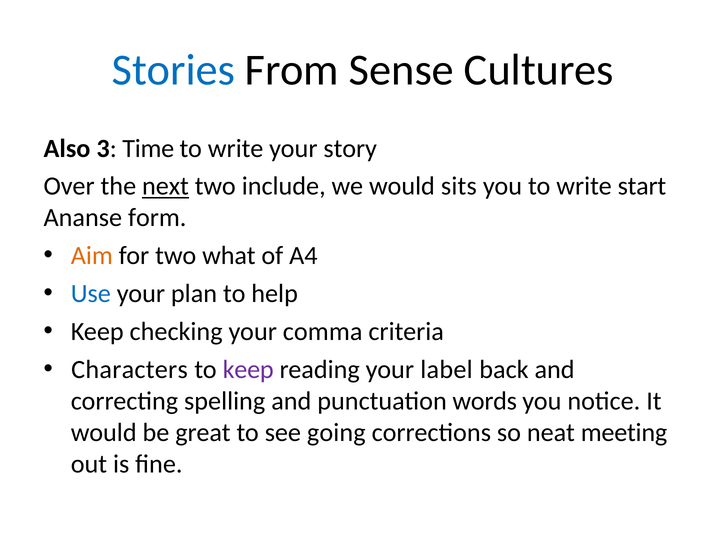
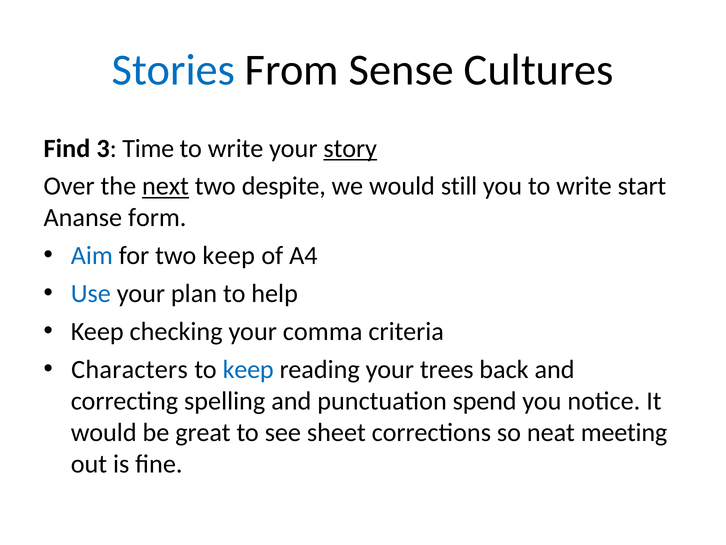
Also: Also -> Find (67, 148)
story underline: none -> present (350, 148)
include: include -> despite (284, 186)
sits: sits -> still (459, 186)
Aim colour: orange -> blue (92, 255)
two what: what -> keep (229, 255)
keep colour: purple -> blue (248, 369)
label: label -> trees (447, 369)
words: words -> spend (485, 401)
going: going -> sheet (336, 432)
